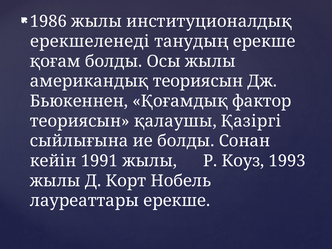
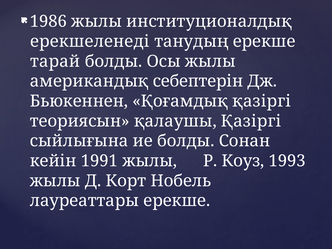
қоғам: қоғам -> тарай (55, 61)
американдық теориясын: теориясын -> себептерін (198, 81)
Қоғамдық фактор: фактор -> қазіргі (262, 101)
